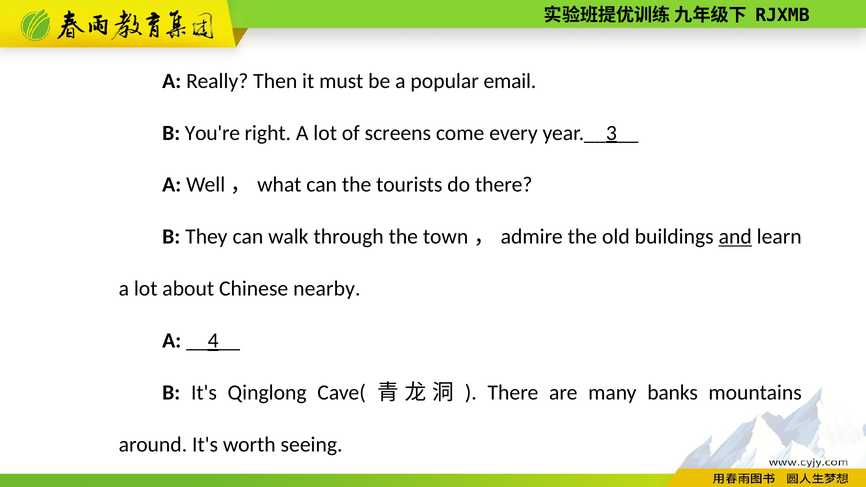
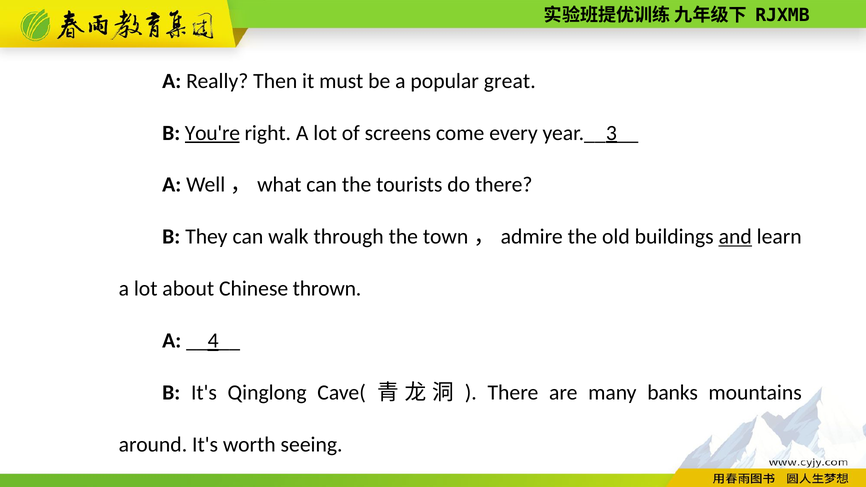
email: email -> great (510, 81)
You're underline: none -> present (212, 133)
nearby: nearby -> thrown (327, 289)
